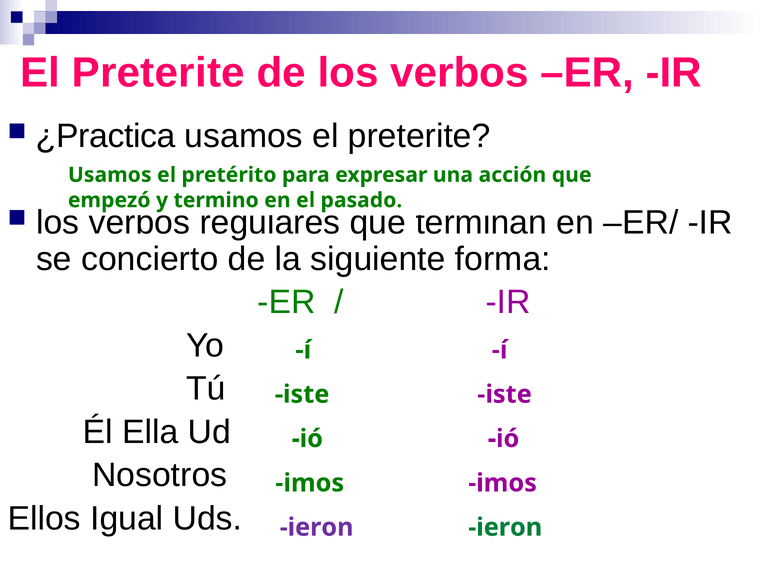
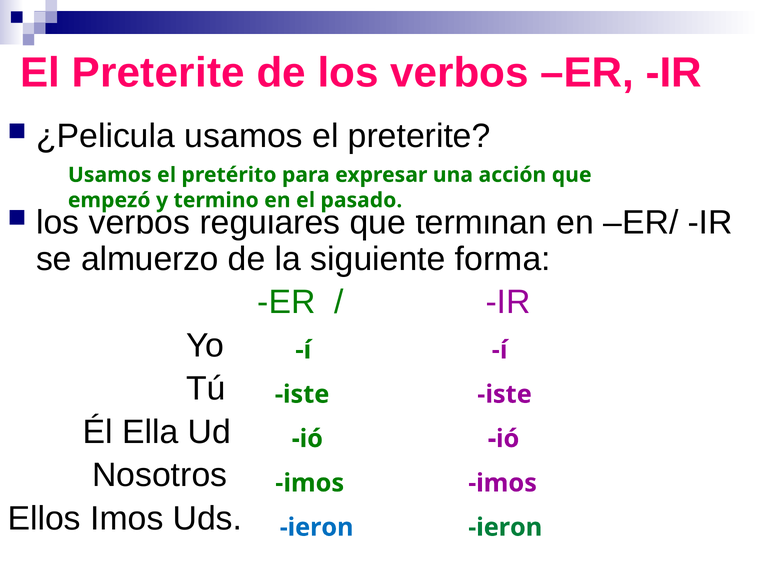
¿Practica: ¿Practica -> ¿Pelicula (106, 136)
concierto: concierto -> almuerzo (150, 259)
Ellos Igual: Igual -> Imos (127, 518)
ieron colour: purple -> blue (317, 527)
